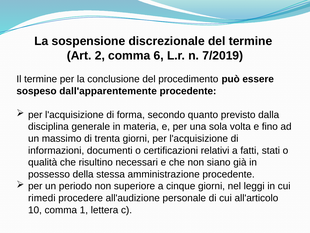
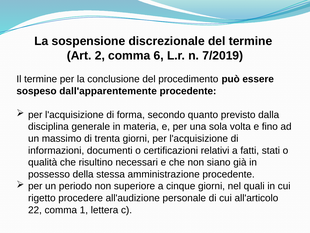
leggi: leggi -> quali (254, 186)
rimedi: rimedi -> rigetto (42, 198)
10: 10 -> 22 (35, 210)
